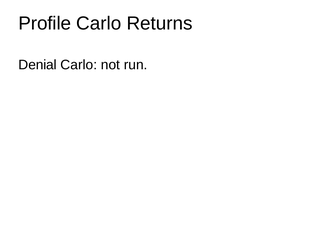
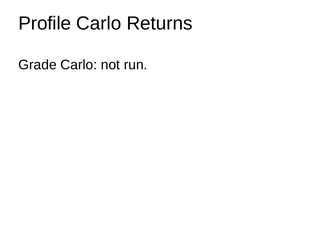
Denial: Denial -> Grade (38, 65)
